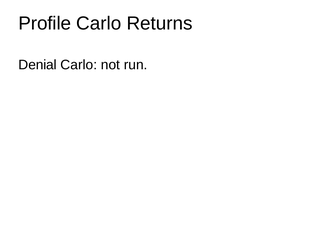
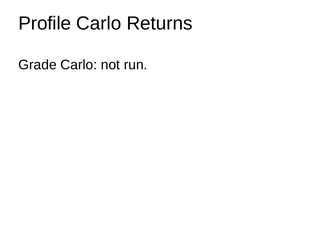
Denial: Denial -> Grade (38, 65)
